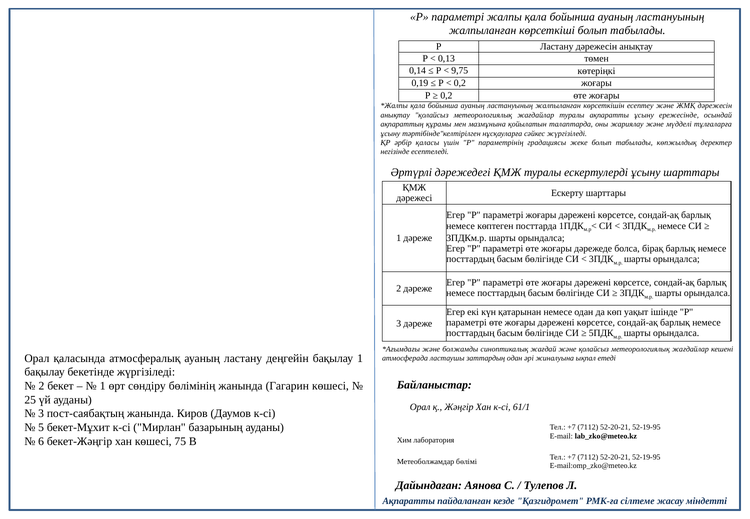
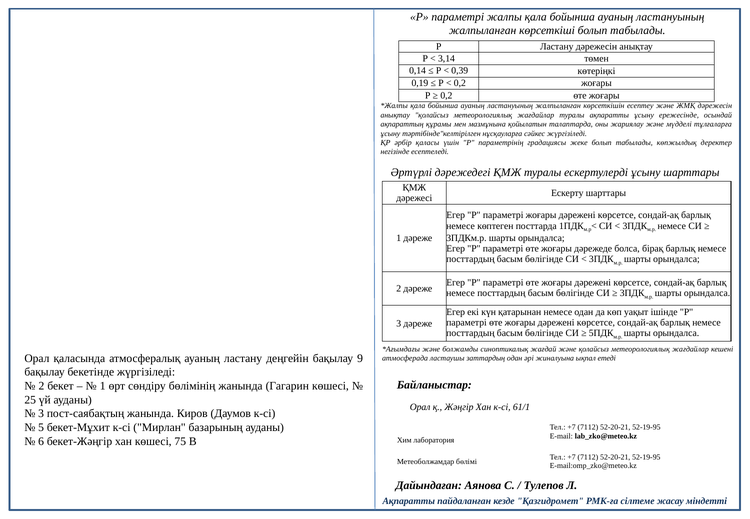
0,13: 0,13 -> 3,14 (446, 58)
9,75: 9,75 -> 0,39 (460, 71)
бақылау 1: 1 -> 9 (360, 358)
